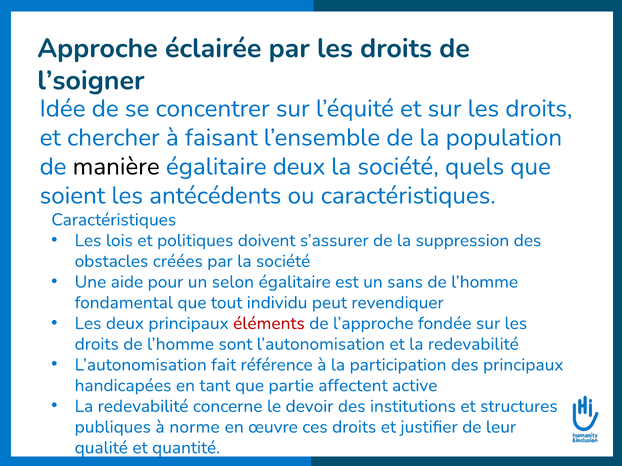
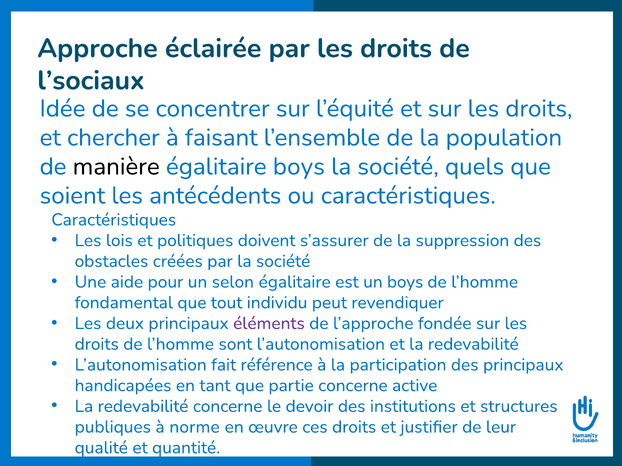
l’soigner: l’soigner -> l’sociaux (91, 81)
égalitaire deux: deux -> boys (299, 167)
un sans: sans -> boys (405, 282)
éléments colour: red -> purple (269, 324)
partie affectent: affectent -> concerne (353, 386)
